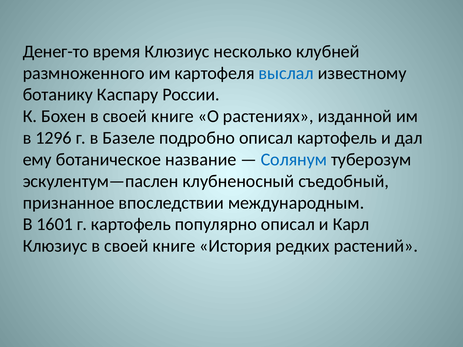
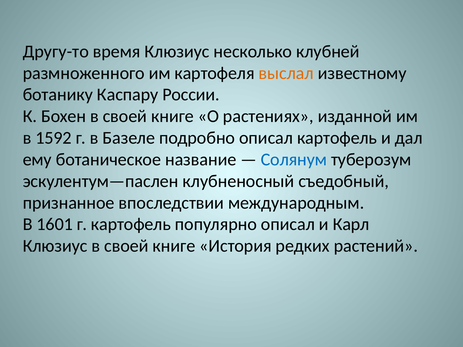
Денег-то: Денег-то -> Другу-то (56, 52)
выслал colour: blue -> orange (286, 73)
1296: 1296 -> 1592 (54, 138)
